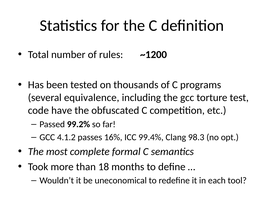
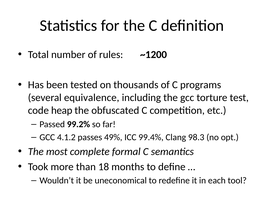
have: have -> heap (62, 110)
16%: 16% -> 49% (113, 137)
